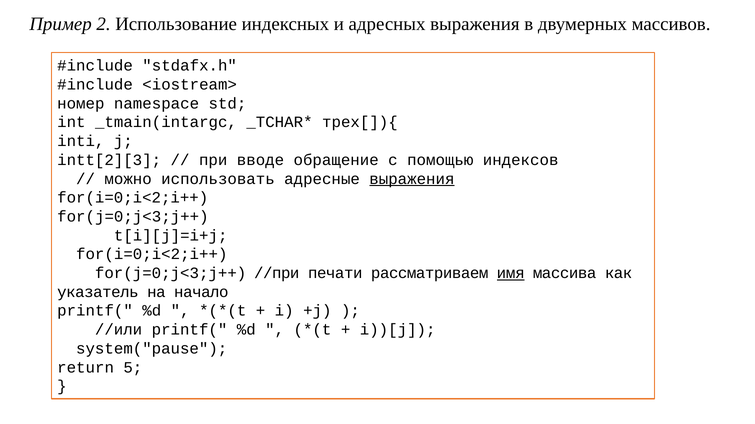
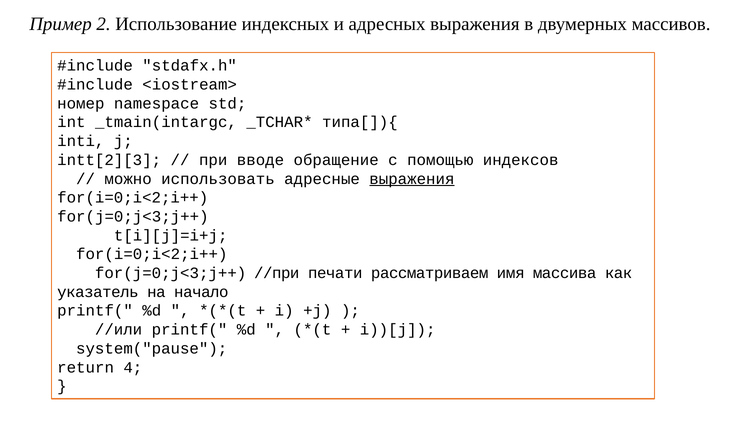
трех[]){: трех[]){ -> типа[]){ (360, 122)
имя underline: present -> none (511, 274)
5: 5 -> 4 (133, 368)
